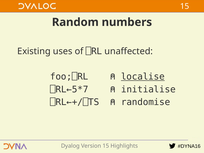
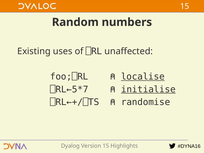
initialise underline: none -> present (148, 89)
